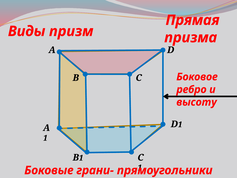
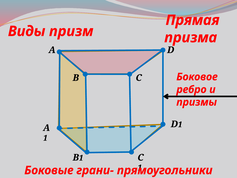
высоту: высоту -> призмы (197, 102)
